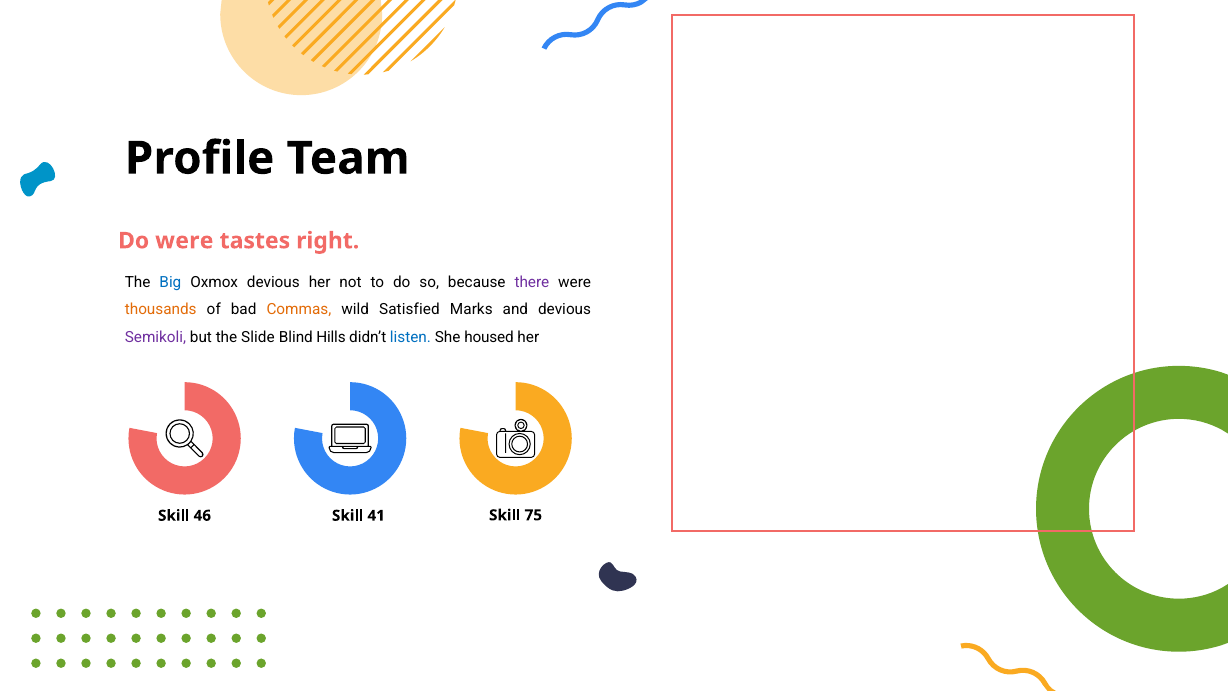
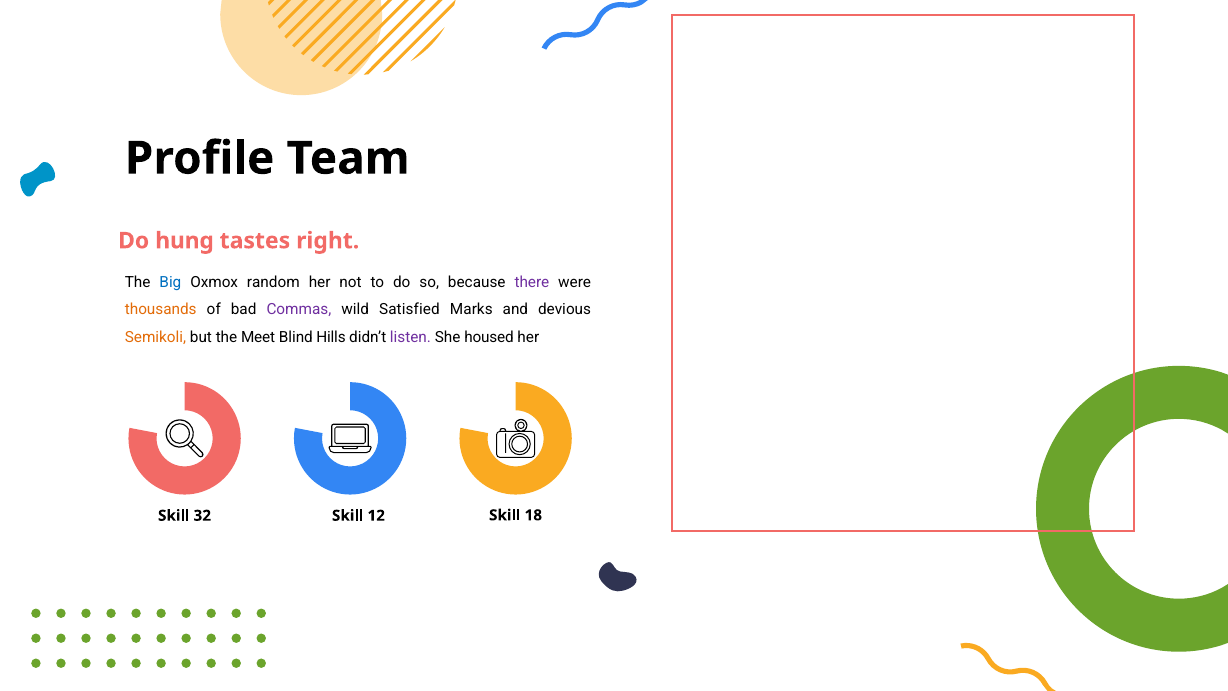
Do were: were -> hung (185, 241)
Oxmox devious: devious -> random (273, 282)
Commas colour: orange -> purple (299, 309)
Semikoli colour: purple -> orange (155, 337)
Slide: Slide -> Meet (258, 337)
listen colour: blue -> purple (410, 337)
46: 46 -> 32 (202, 515)
41: 41 -> 12 (376, 515)
75: 75 -> 18 (533, 515)
